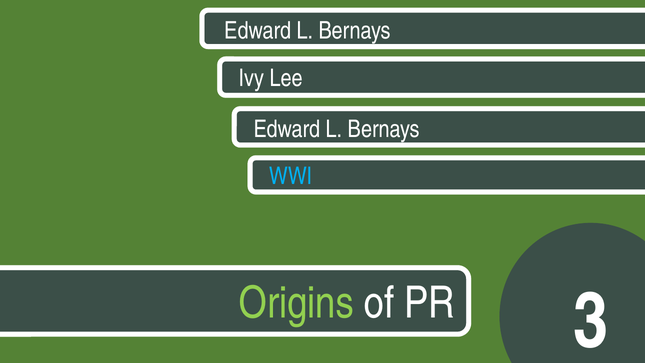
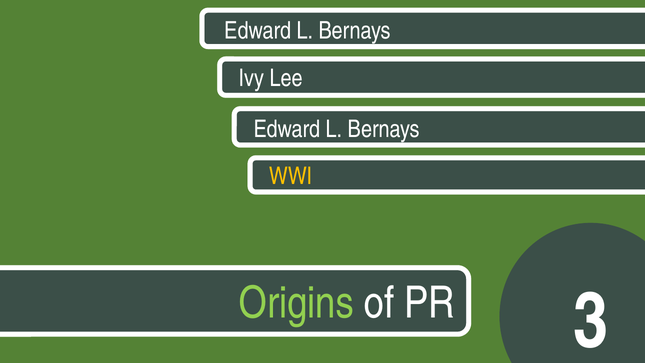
WWI colour: light blue -> yellow (291, 176)
